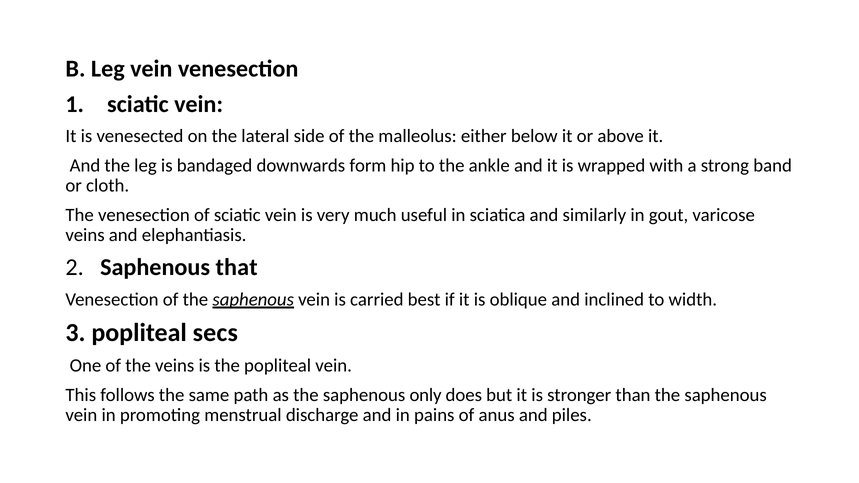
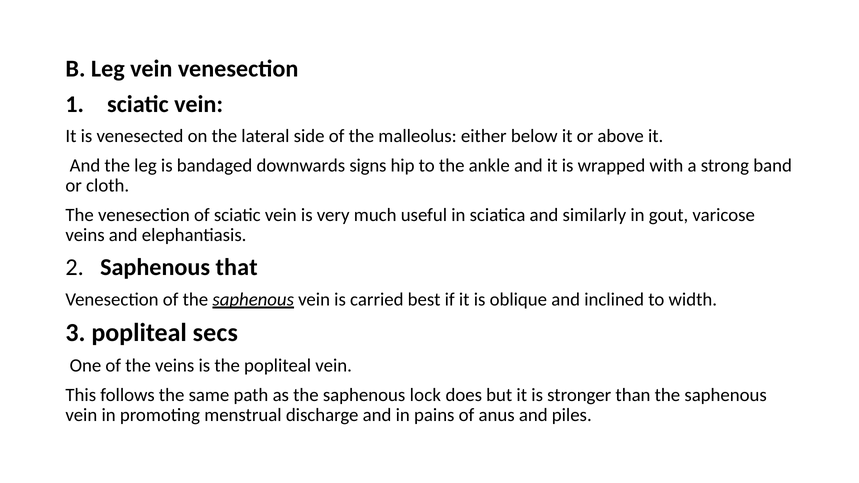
form: form -> signs (368, 166)
only: only -> lock (425, 395)
